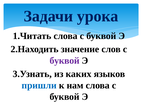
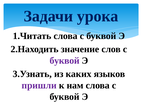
пришли colour: blue -> purple (39, 85)
